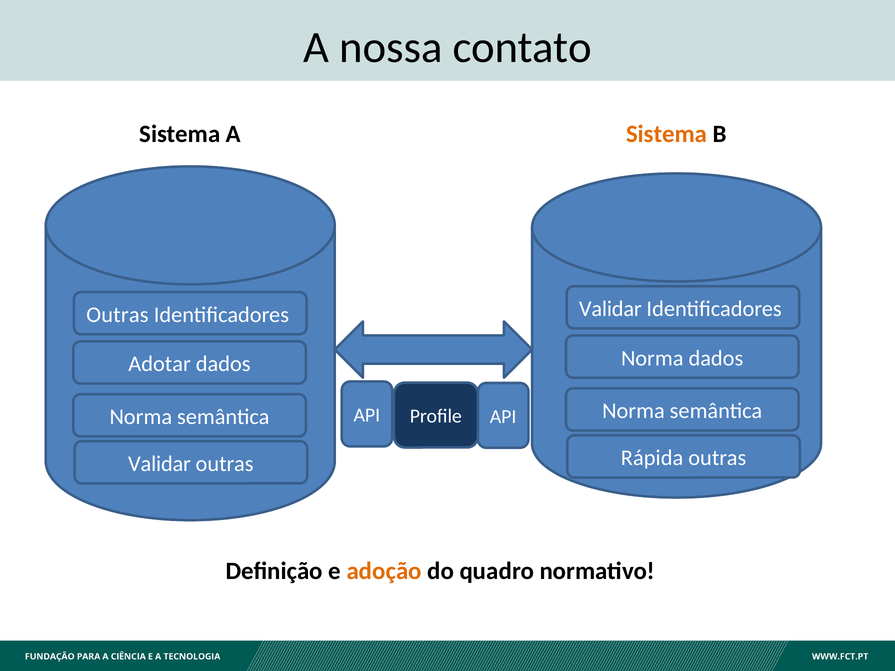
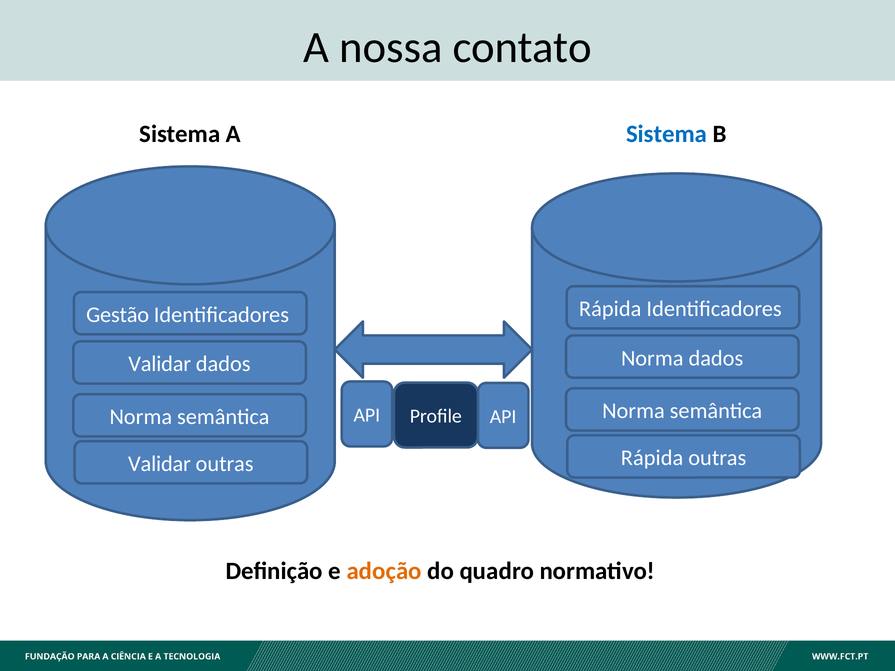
Sistema colour: orange -> blue (667, 134)
Validar: Validar -> Rápida (610, 309)
Outras: Outras -> Gestão (118, 315)
Adotar: Adotar -> Validar (160, 364)
